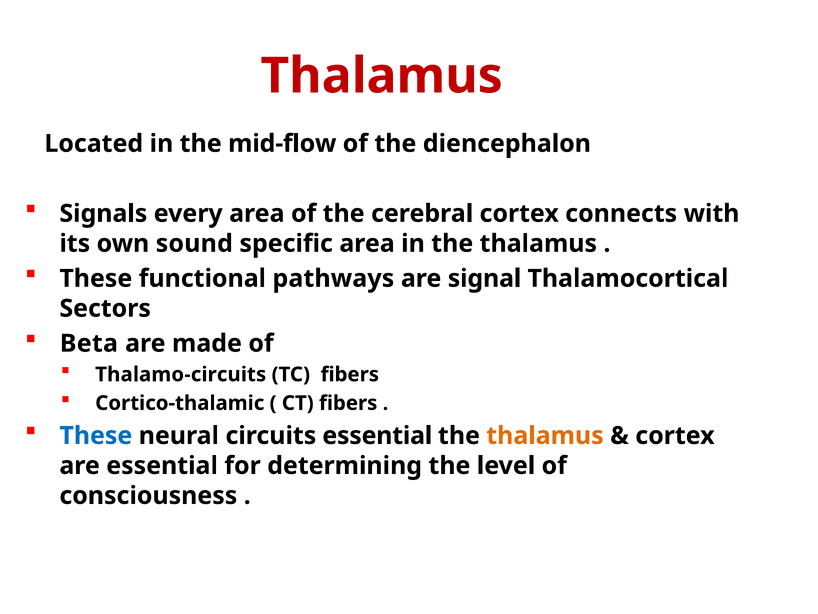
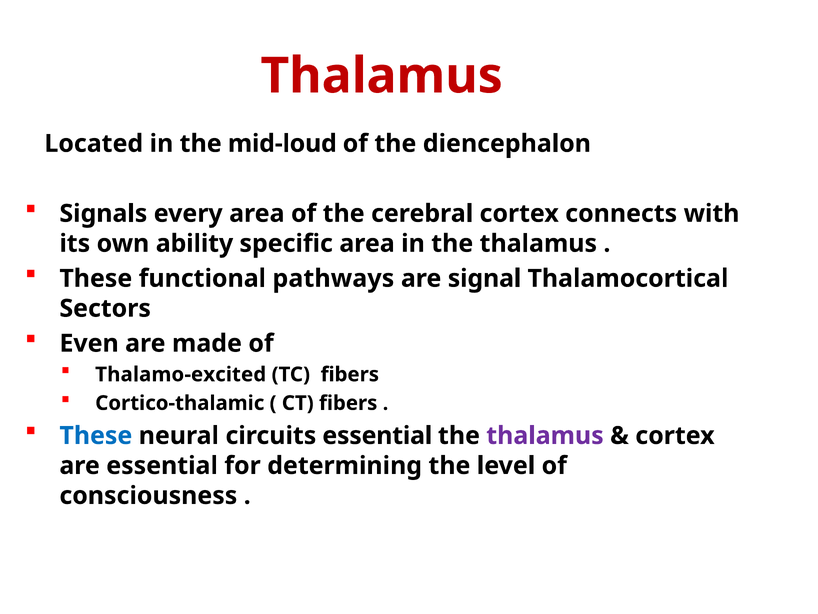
mid-flow: mid-flow -> mid-loud (282, 144)
sound: sound -> ability (194, 243)
Beta: Beta -> Even (89, 343)
Thalamo-circuits: Thalamo-circuits -> Thalamo-excited (181, 374)
thalamus colour: orange -> purple (545, 435)
